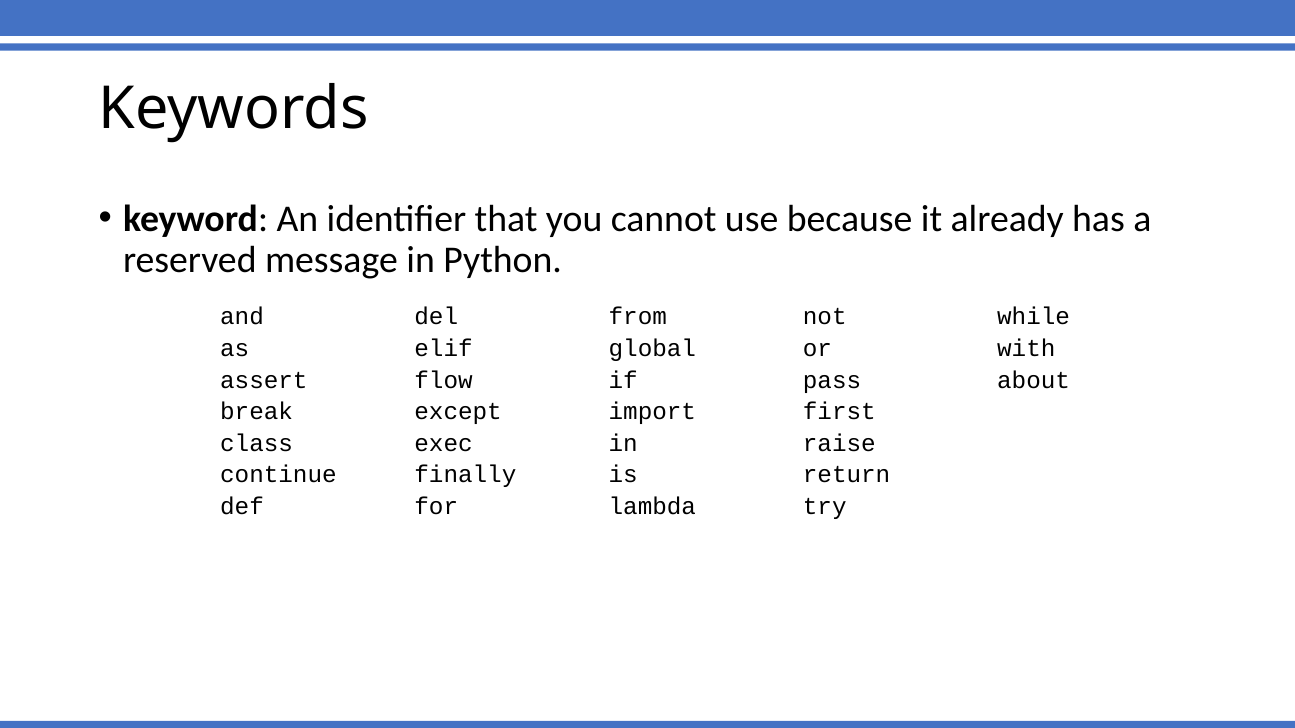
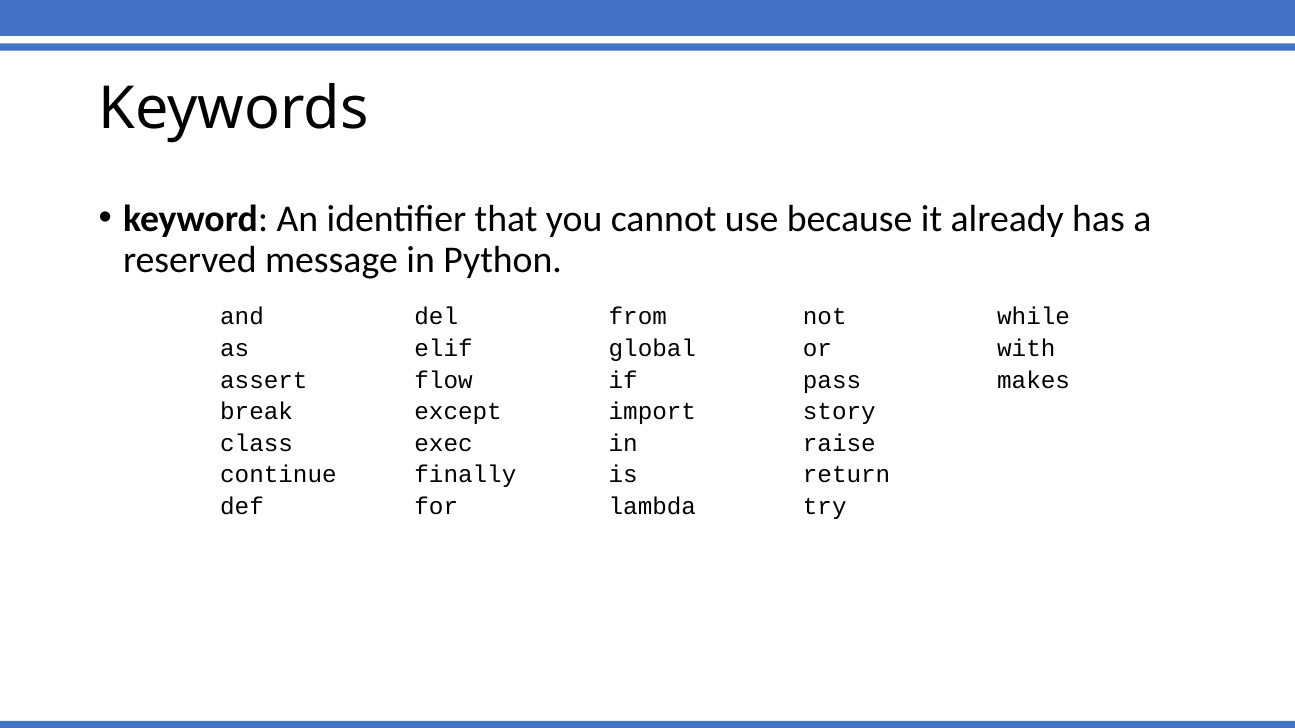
about: about -> makes (1034, 380)
first: first -> story (839, 412)
